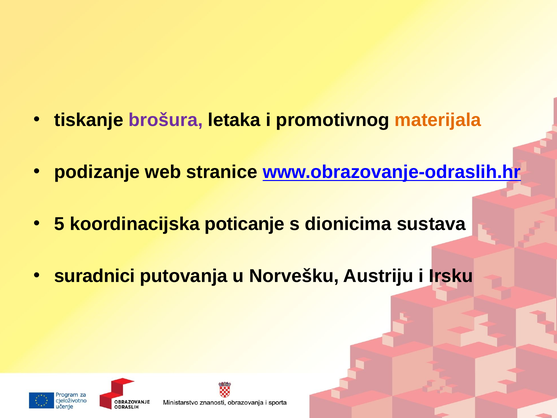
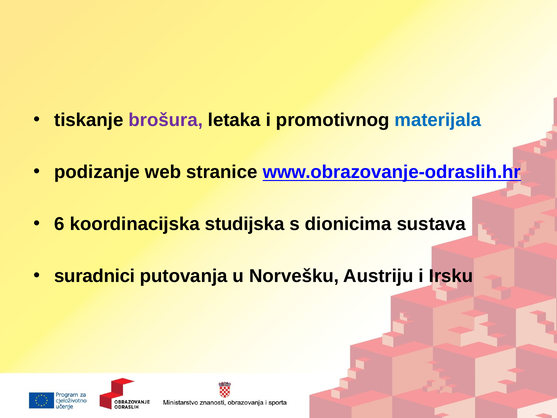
materijala colour: orange -> blue (438, 120)
5: 5 -> 6 (59, 224)
poticanje: poticanje -> studijska (245, 224)
